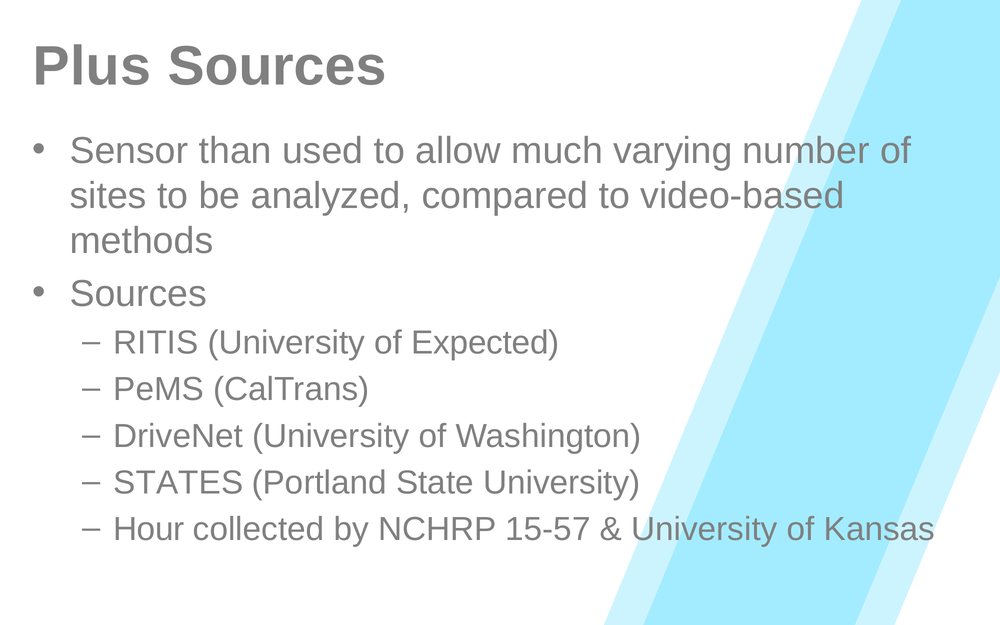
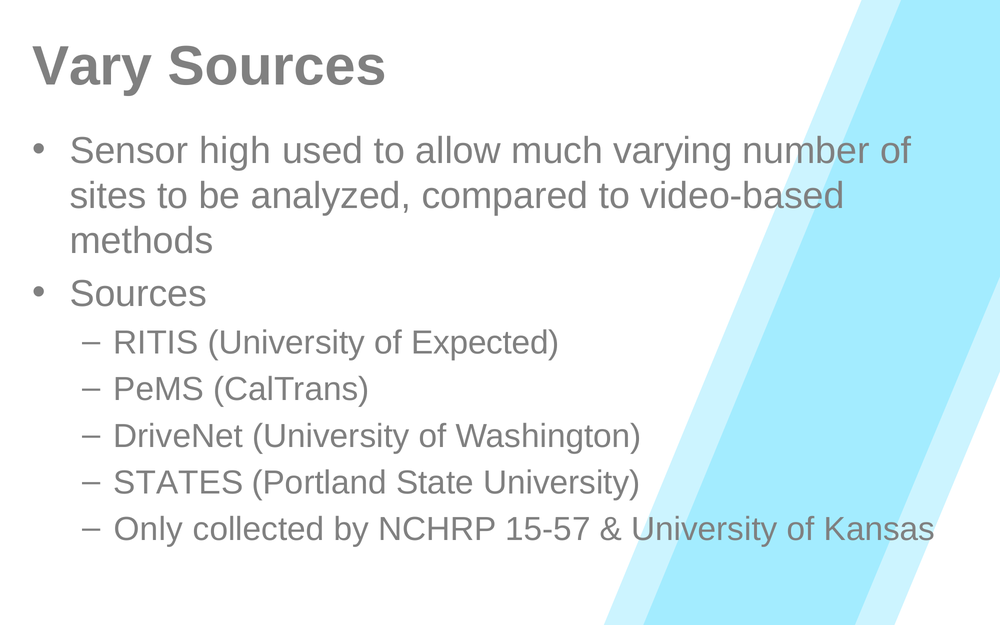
Plus: Plus -> Vary (92, 66)
than: than -> high (235, 151)
Hour: Hour -> Only (148, 529)
